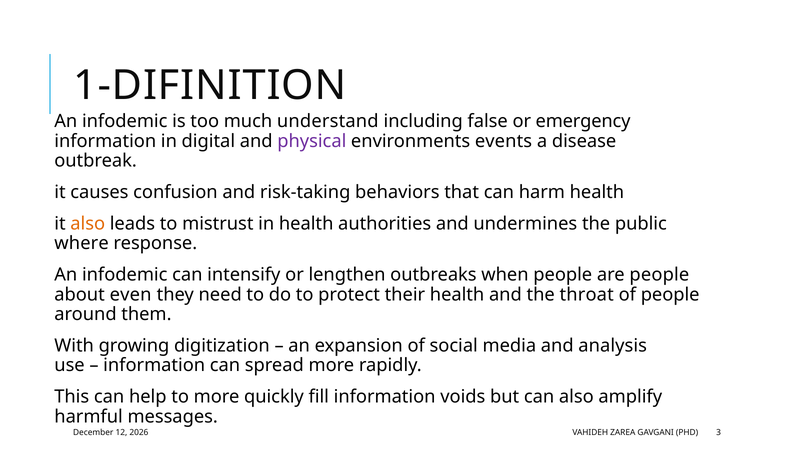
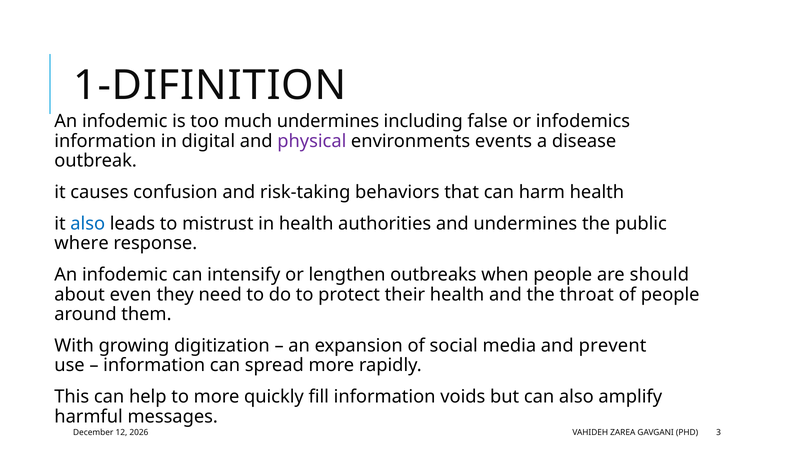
much understand: understand -> undermines (328, 121)
emergency: emergency -> infodemics (583, 121)
also colour: orange -> blue (88, 224)
are people: people -> should (659, 275)
analysis: analysis -> prevent (613, 346)
